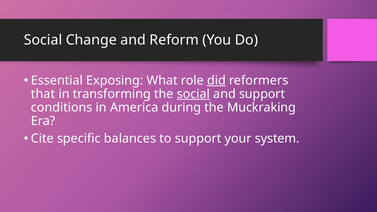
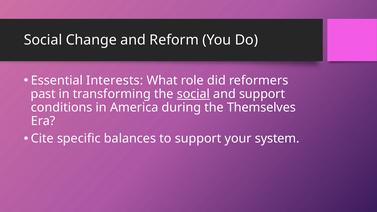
Exposing: Exposing -> Interests (115, 80)
did underline: present -> none (216, 80)
that: that -> past (43, 94)
Muckraking: Muckraking -> Themselves (261, 108)
